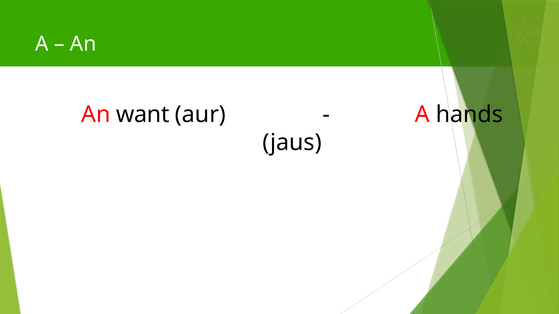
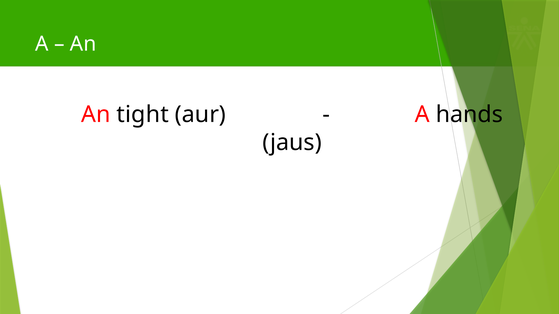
want: want -> tight (143, 115)
